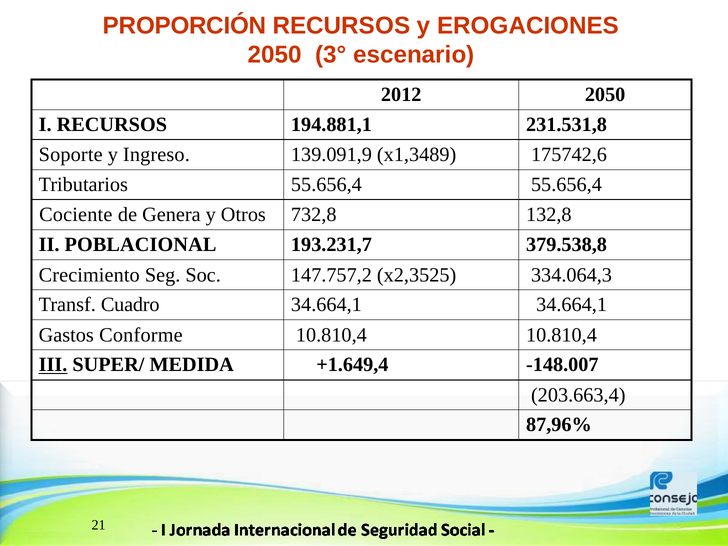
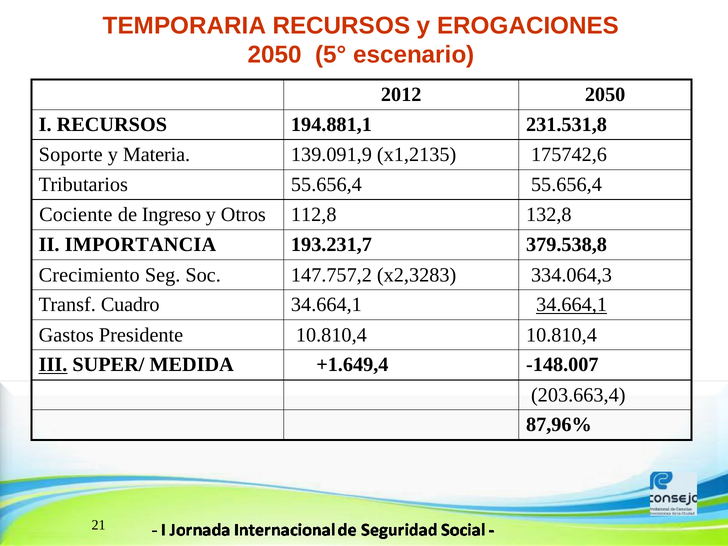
PROPORCIÓN: PROPORCIÓN -> TEMPORARIA (184, 26)
3°: 3° -> 5° (331, 55)
Ingreso: Ingreso -> Materia (157, 155)
x1,3489: x1,3489 -> x1,2135 (417, 155)
Genera: Genera -> Ingreso (172, 215)
732,8: 732,8 -> 112,8 (314, 215)
POBLACIONAL: POBLACIONAL -> IMPORTANCIA (140, 245)
x2,3525: x2,3525 -> x2,3283 (417, 275)
34.664,1 underline: none -> present (572, 305)
Conforme: Conforme -> Presidente (141, 335)
